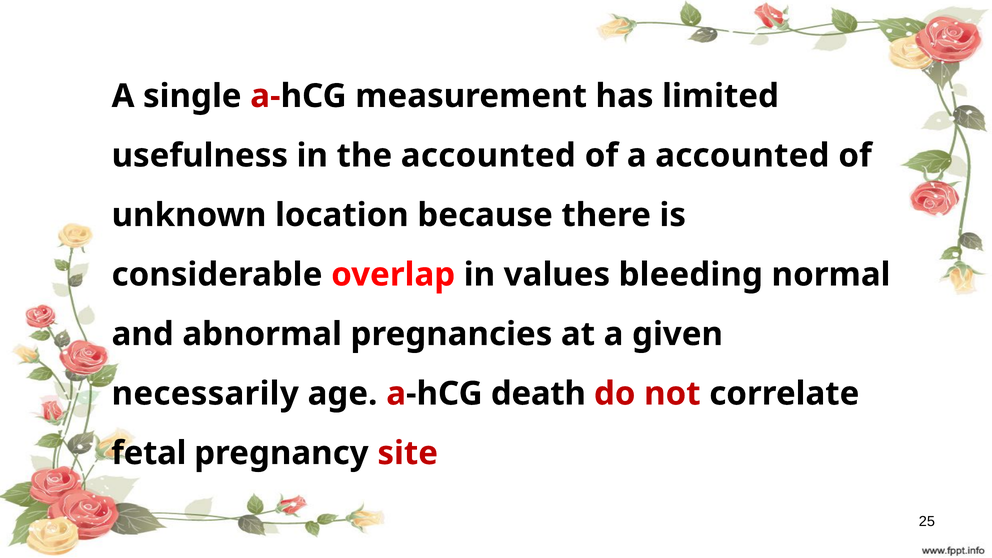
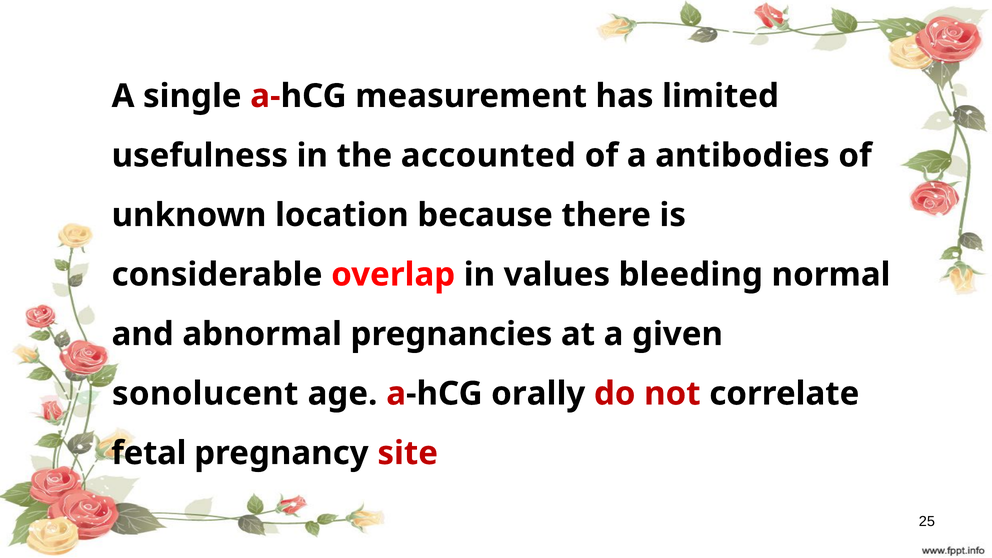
a accounted: accounted -> antibodies (742, 156)
necessarily: necessarily -> sonolucent (205, 394)
death: death -> orally (538, 394)
